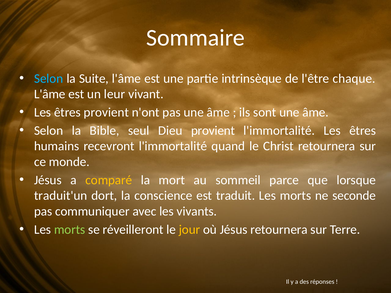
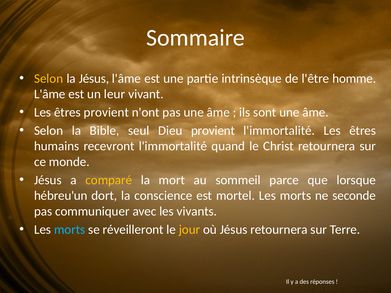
Selon colour: light blue -> yellow (49, 79)
la Suite: Suite -> Jésus (94, 79)
chaque: chaque -> homme (354, 79)
traduit'un: traduit'un -> hébreu'un (61, 196)
traduit: traduit -> mortel (236, 196)
morts colour: light green -> light blue (70, 230)
